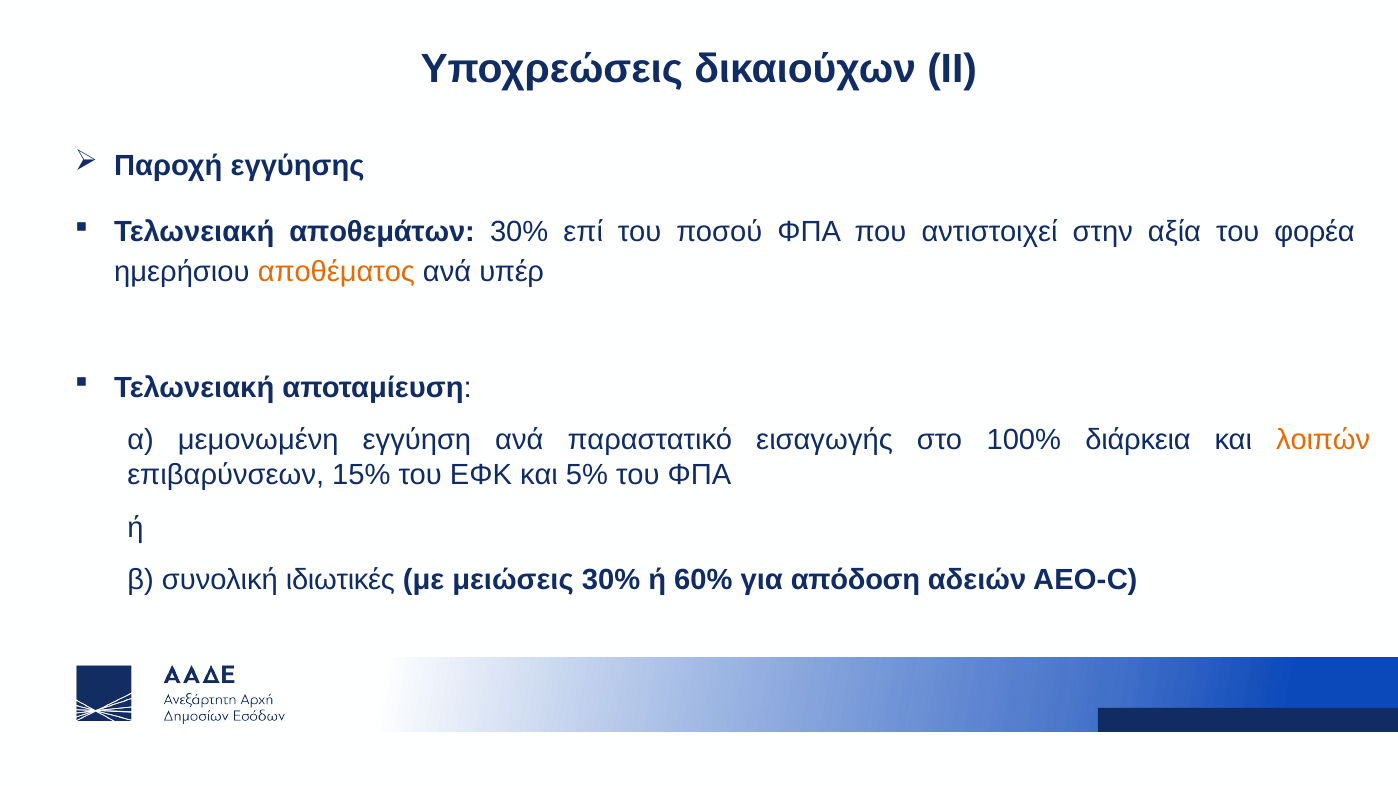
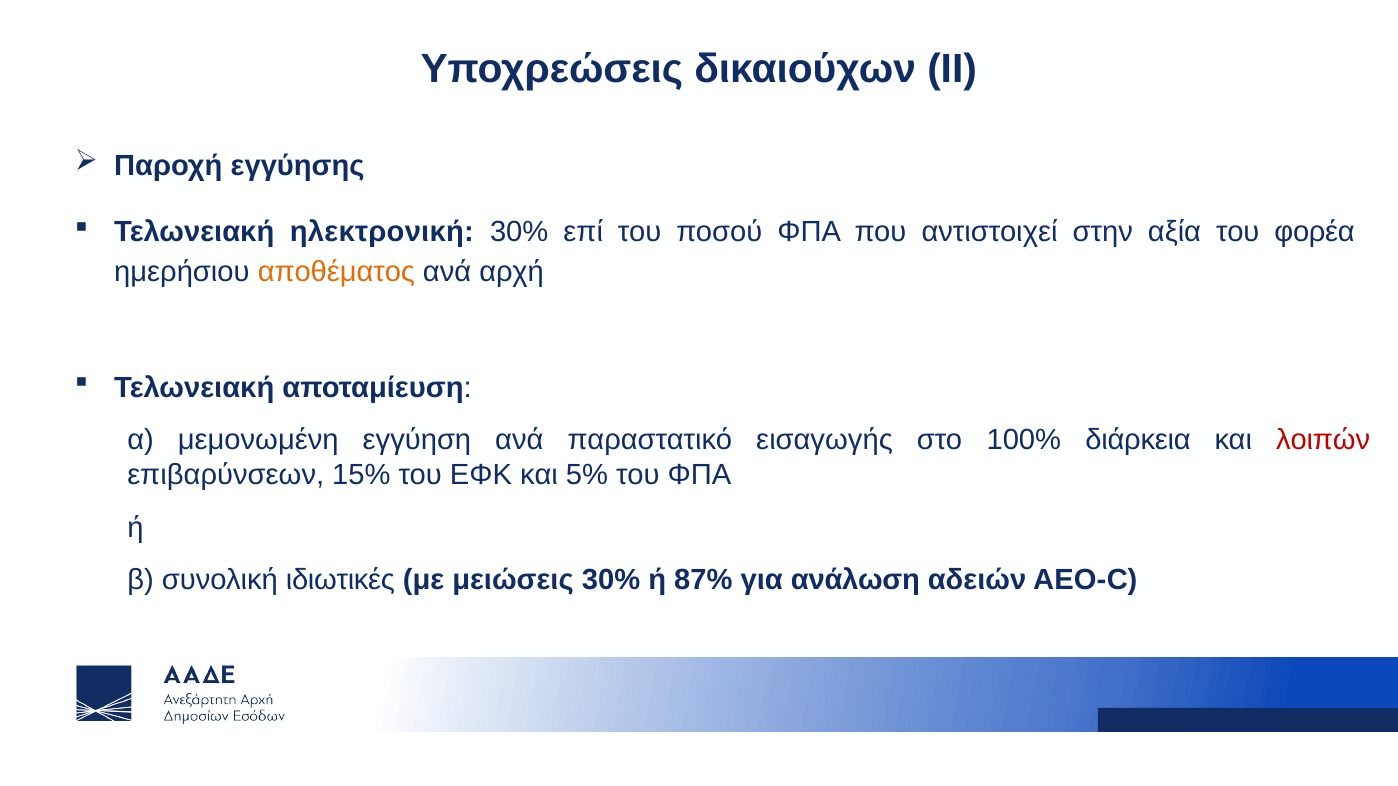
αποθεμάτων: αποθεμάτων -> ηλεκτρονική (382, 232)
υπέρ: υπέρ -> αρχή (512, 272)
λοιπών colour: orange -> red (1323, 440)
60%: 60% -> 87% (703, 580)
απόδοση: απόδοση -> ανάλωση (855, 580)
